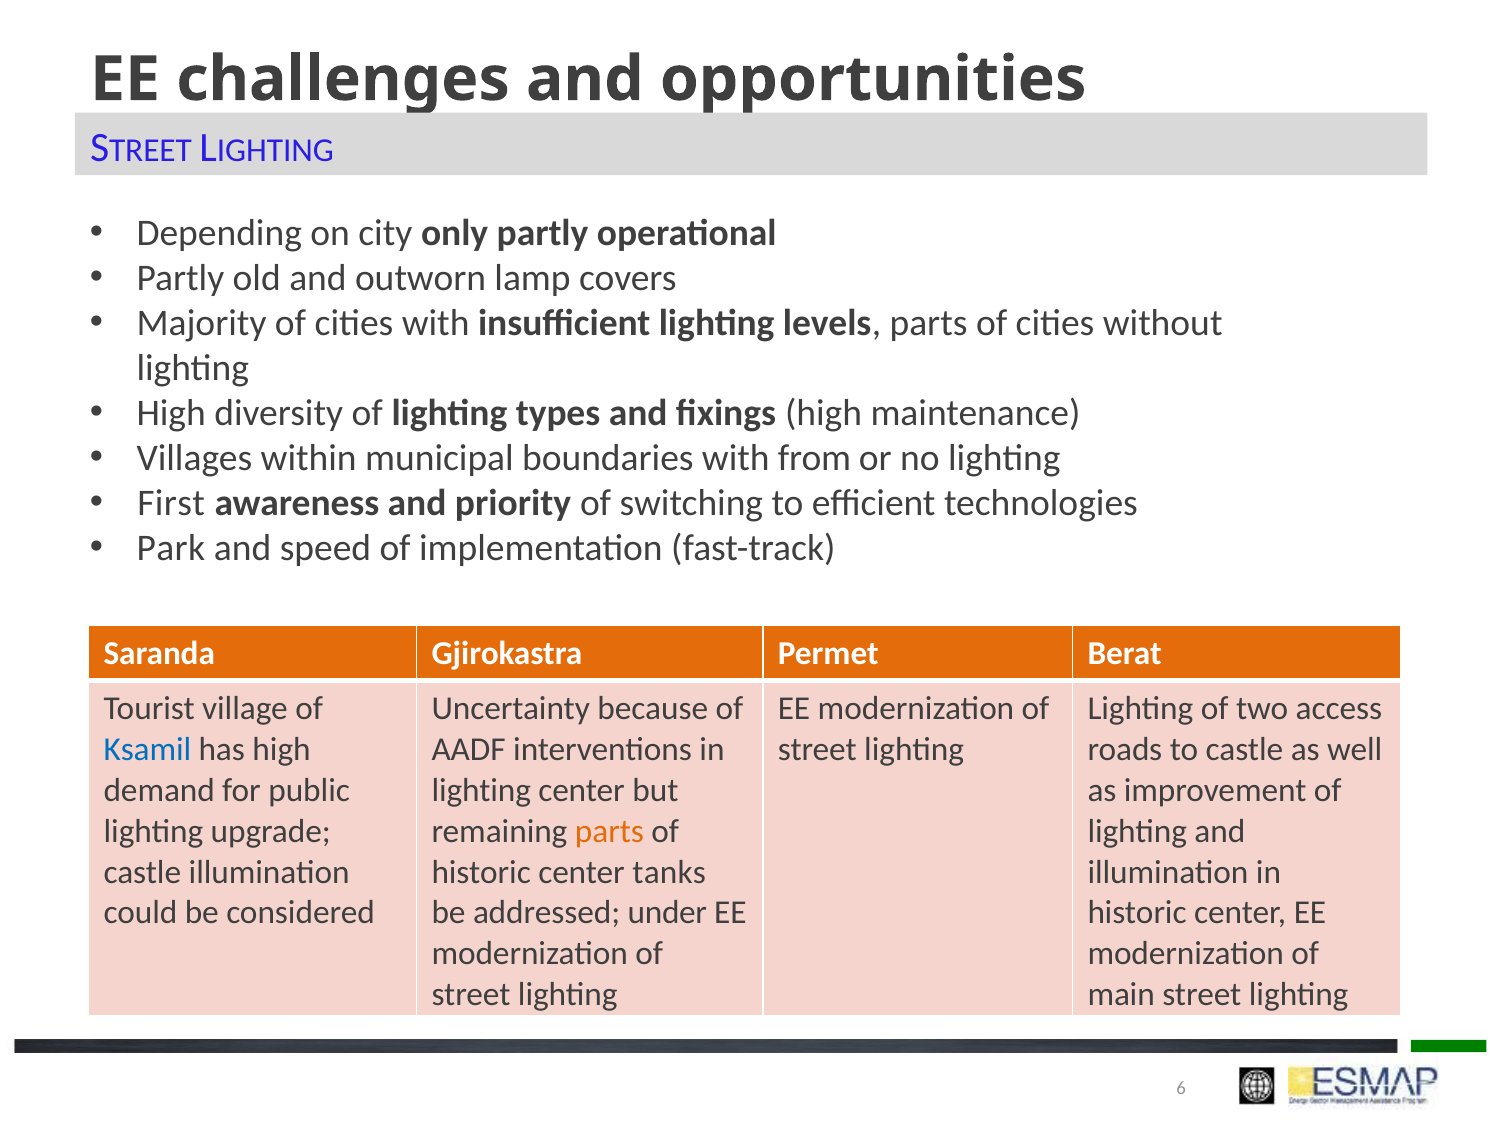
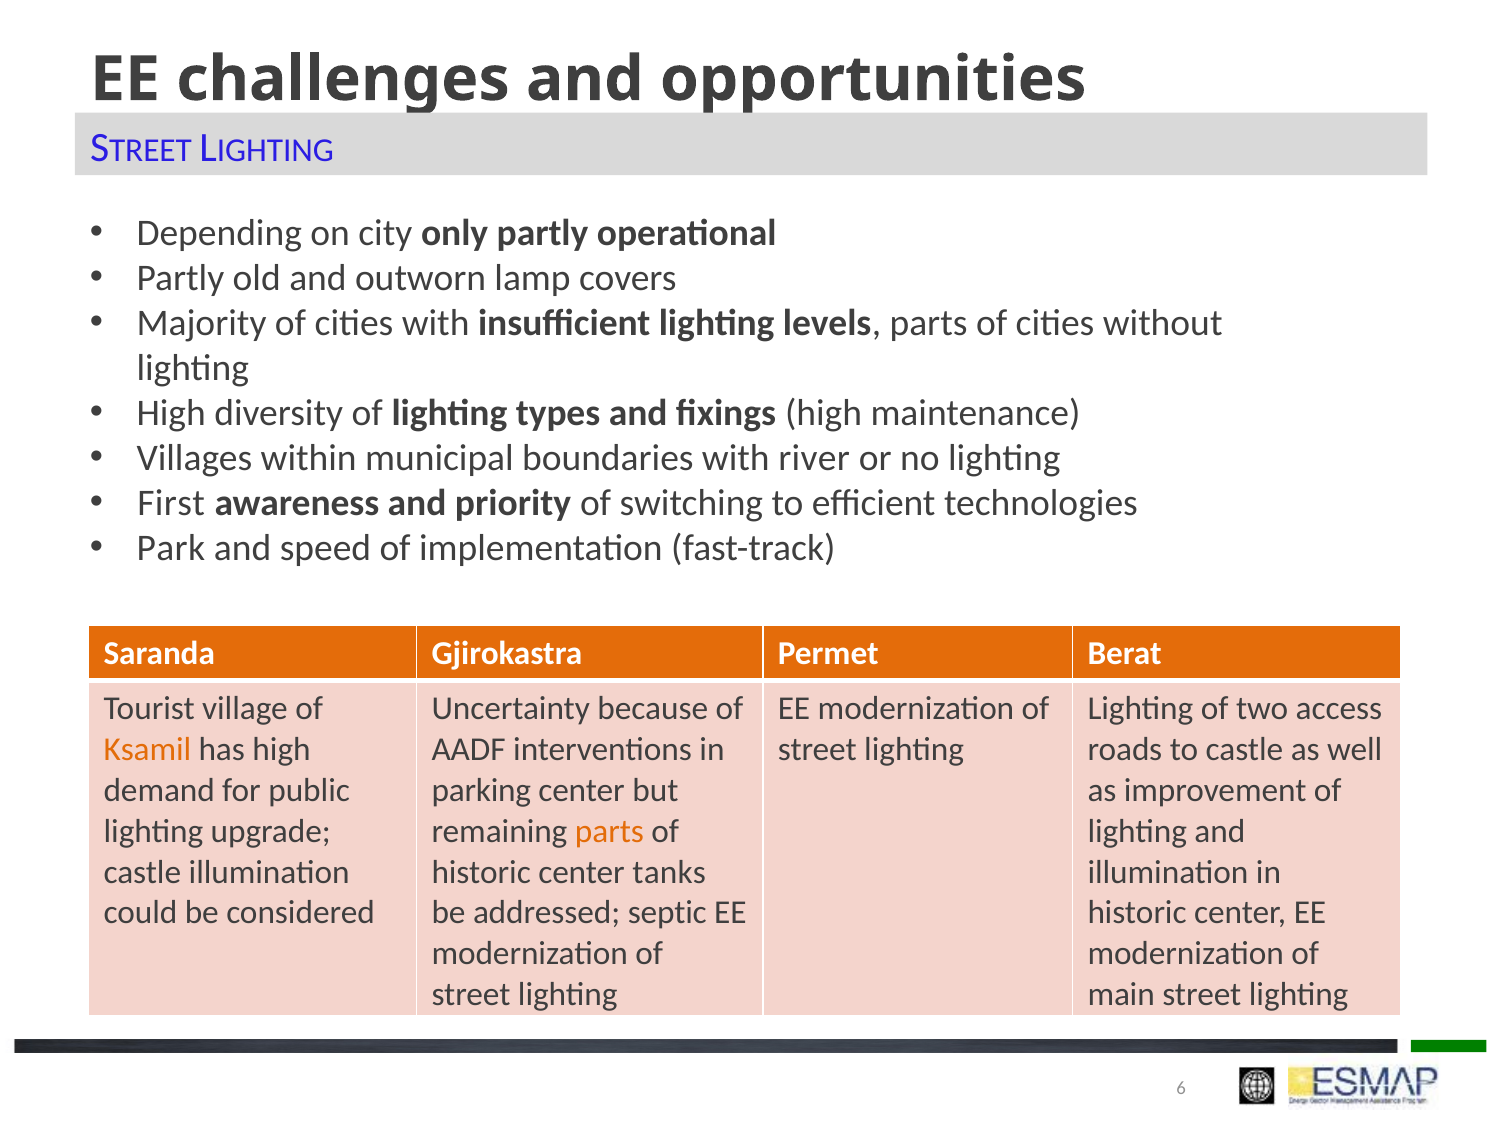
from: from -> river (814, 458)
Ksamil colour: blue -> orange (147, 750)
lighting: lighting -> parking (481, 790)
under: under -> septic (667, 913)
